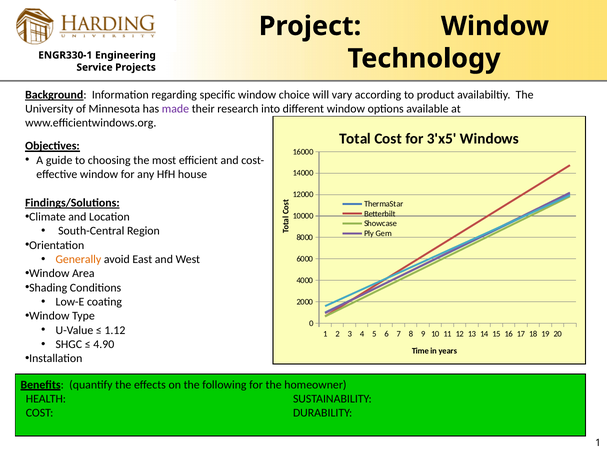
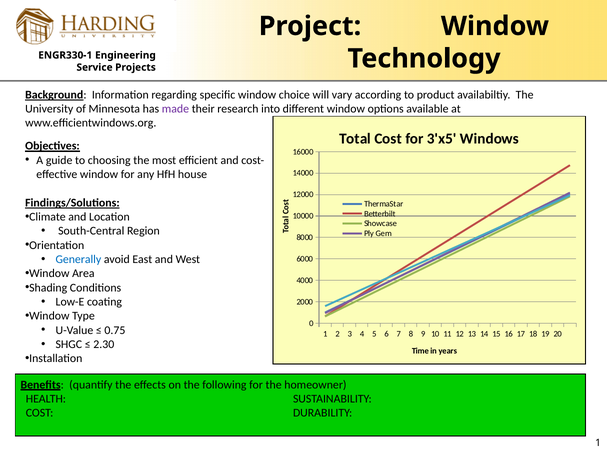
Generally colour: orange -> blue (78, 260)
1.12: 1.12 -> 0.75 (115, 330)
4.90: 4.90 -> 2.30 (104, 345)
